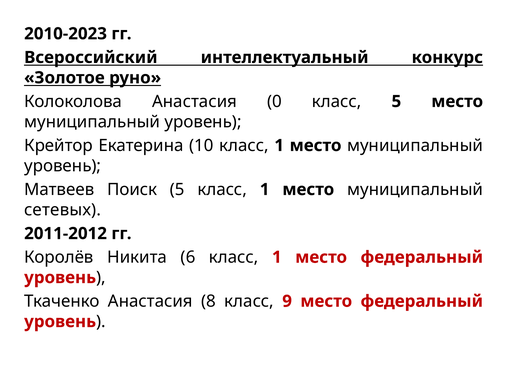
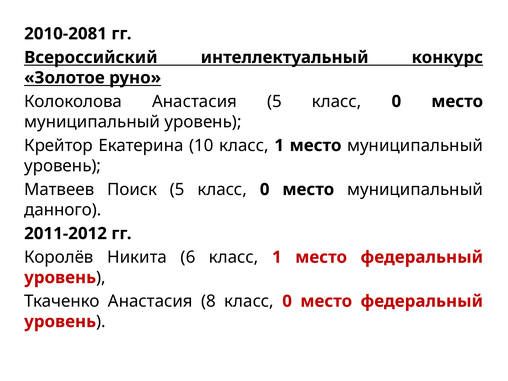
2010-2023: 2010-2023 -> 2010-2081 (66, 34)
Анастасия 0: 0 -> 5 (274, 101)
5: 5 -> 0 (396, 101)
1: 1 -> 0 (265, 189)
сетевых: сетевых -> данного (63, 210)
8 класс 9: 9 -> 0 (287, 301)
